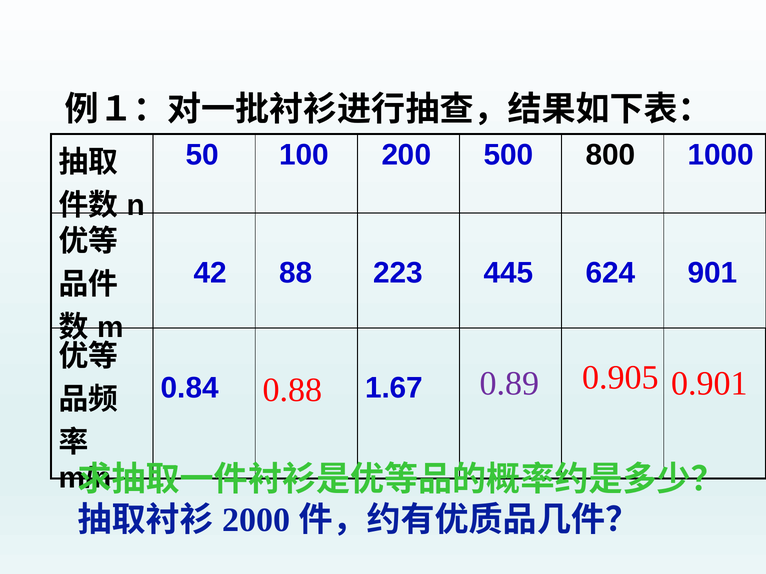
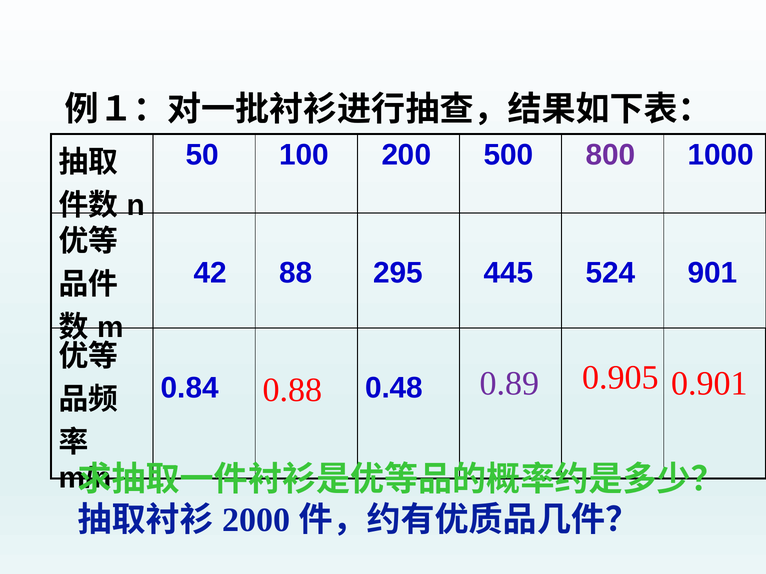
800 colour: black -> purple (611, 155)
223: 223 -> 295 (398, 273)
624: 624 -> 524 (611, 273)
1.67: 1.67 -> 0.48 (394, 388)
